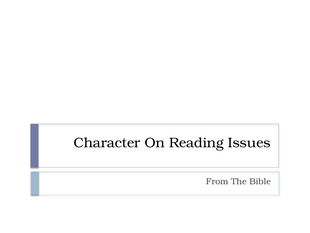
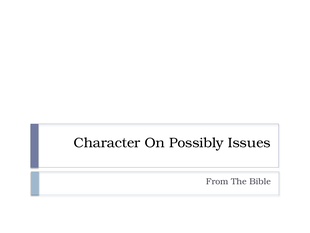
Reading: Reading -> Possibly (196, 143)
